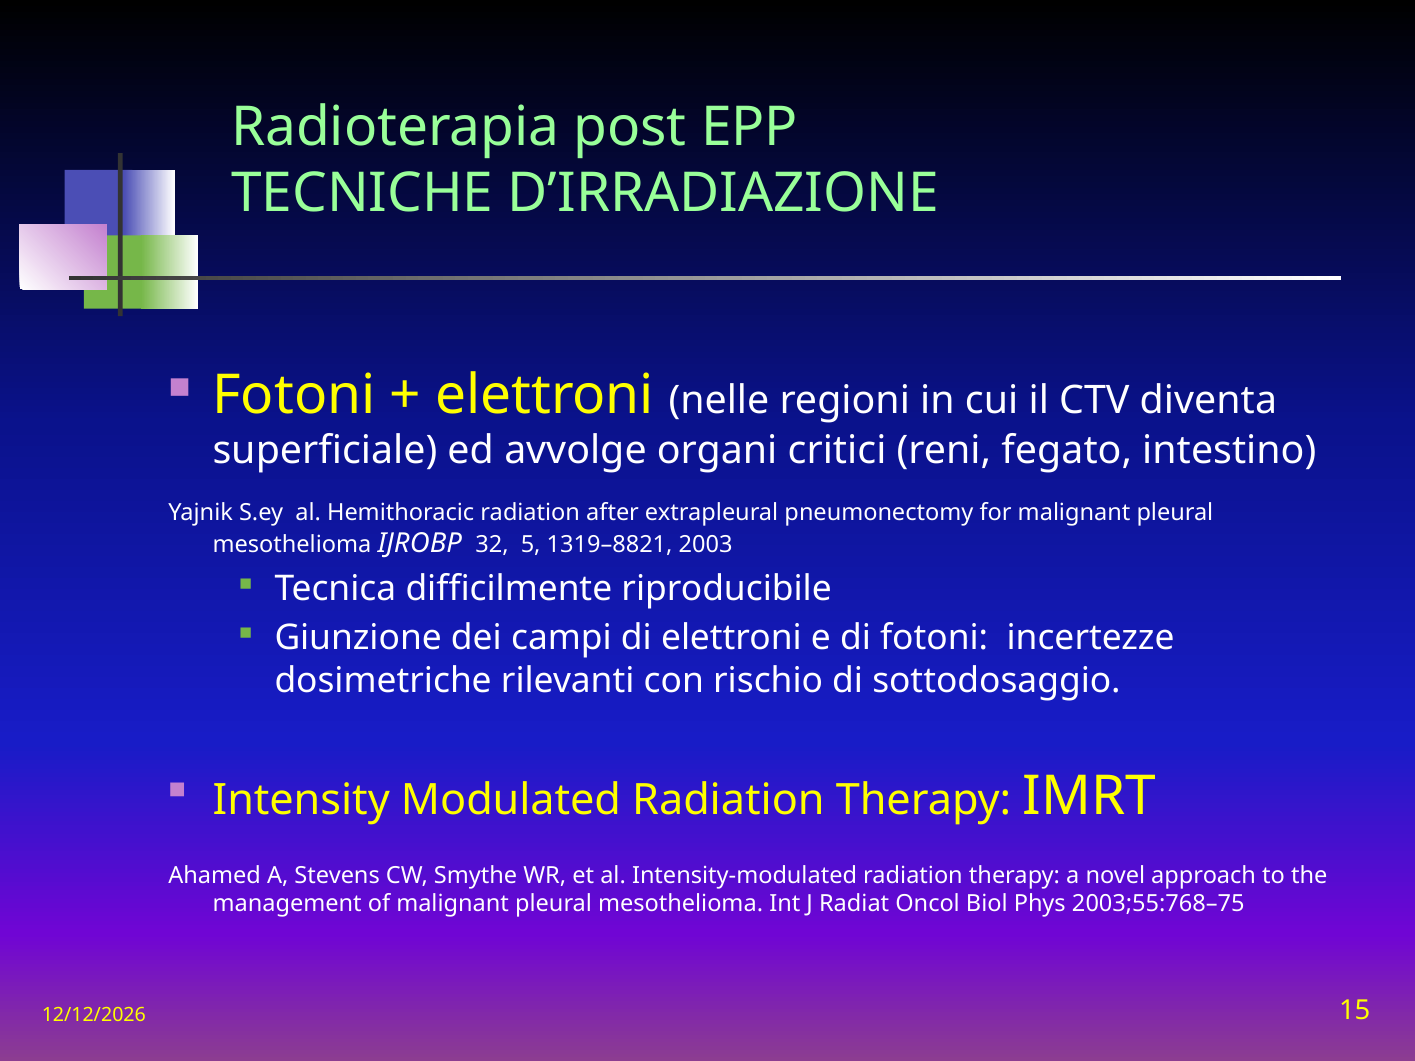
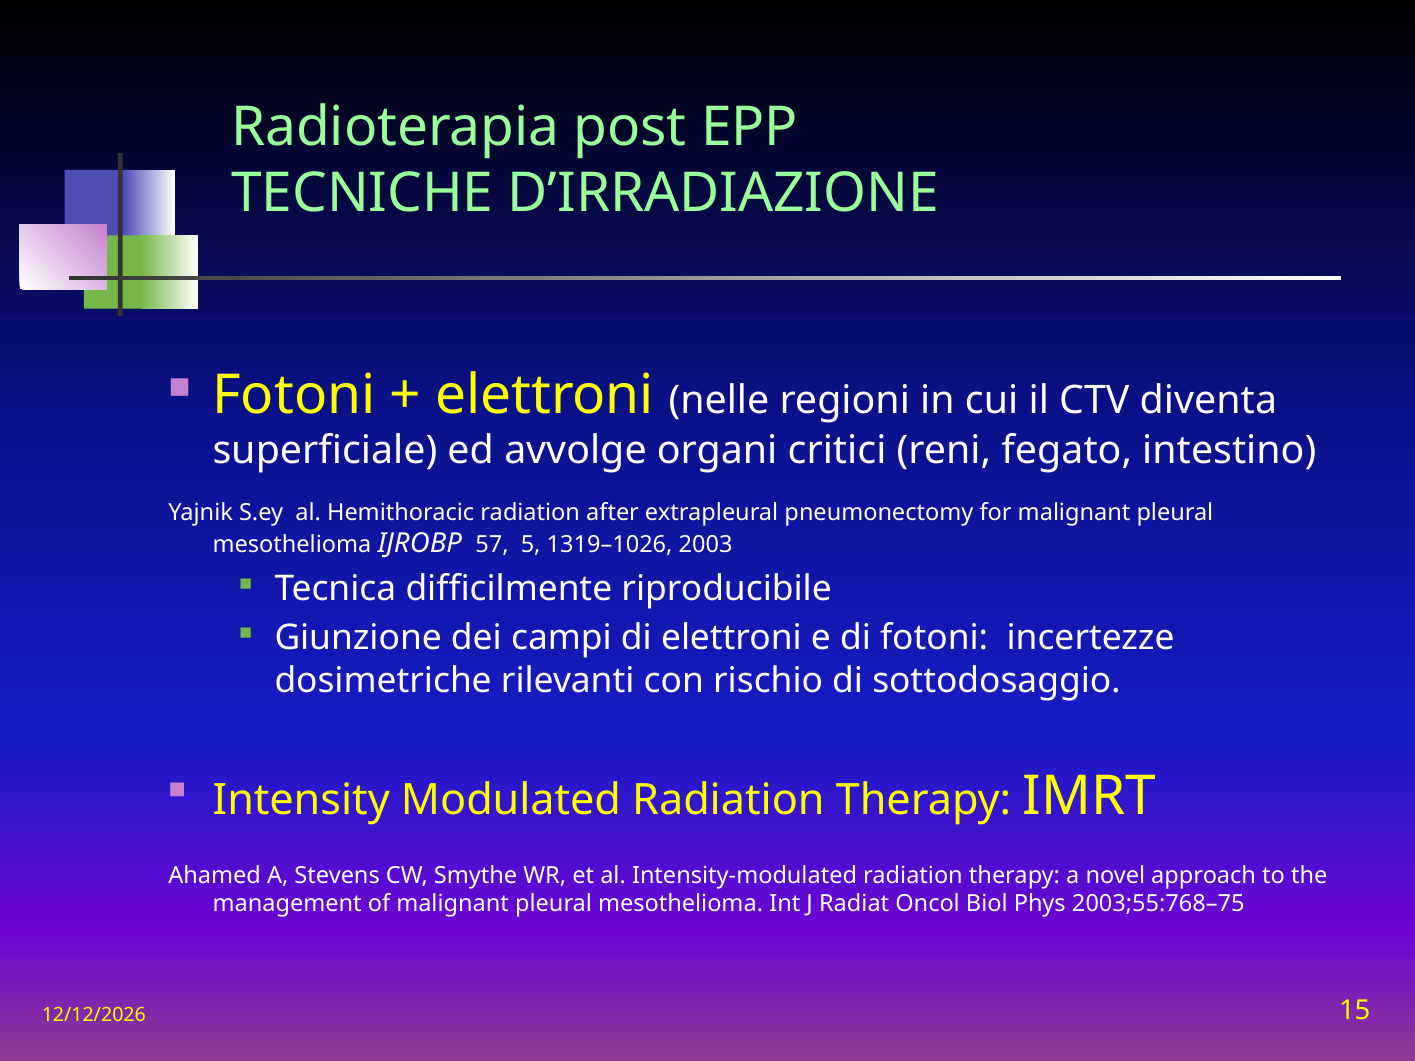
32: 32 -> 57 (492, 545)
1319–8821: 1319–8821 -> 1319–1026 (610, 545)
